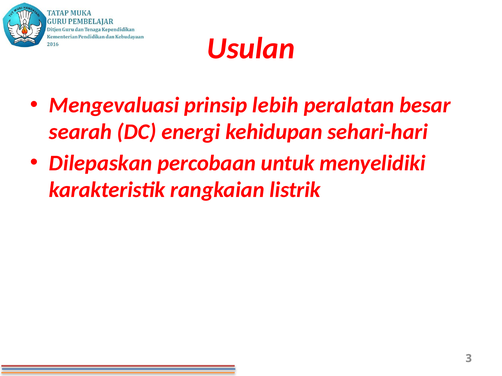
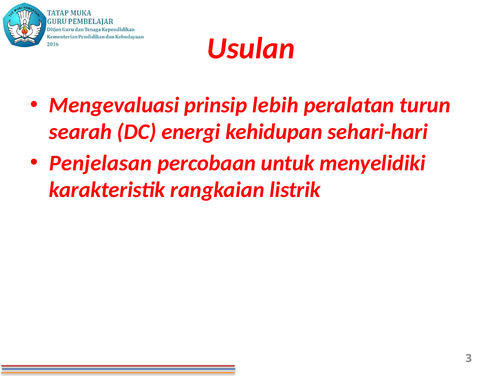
besar: besar -> turun (425, 105)
Dilepaskan: Dilepaskan -> Penjelasan (101, 163)
